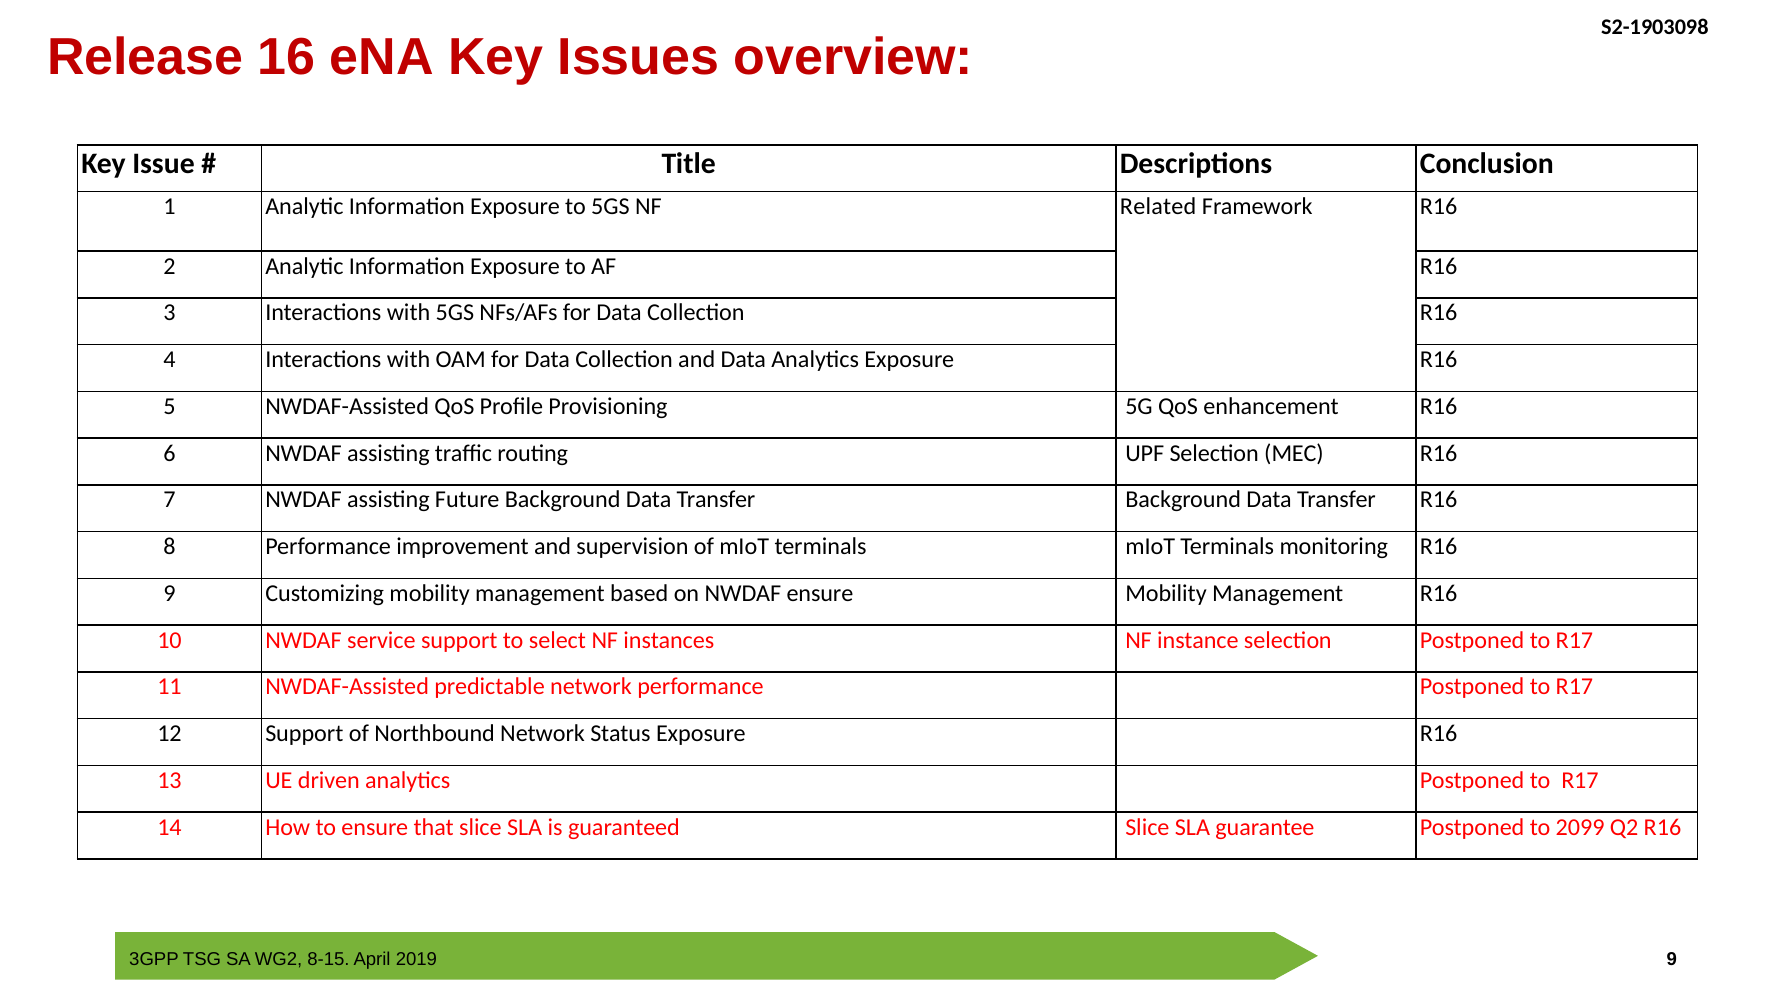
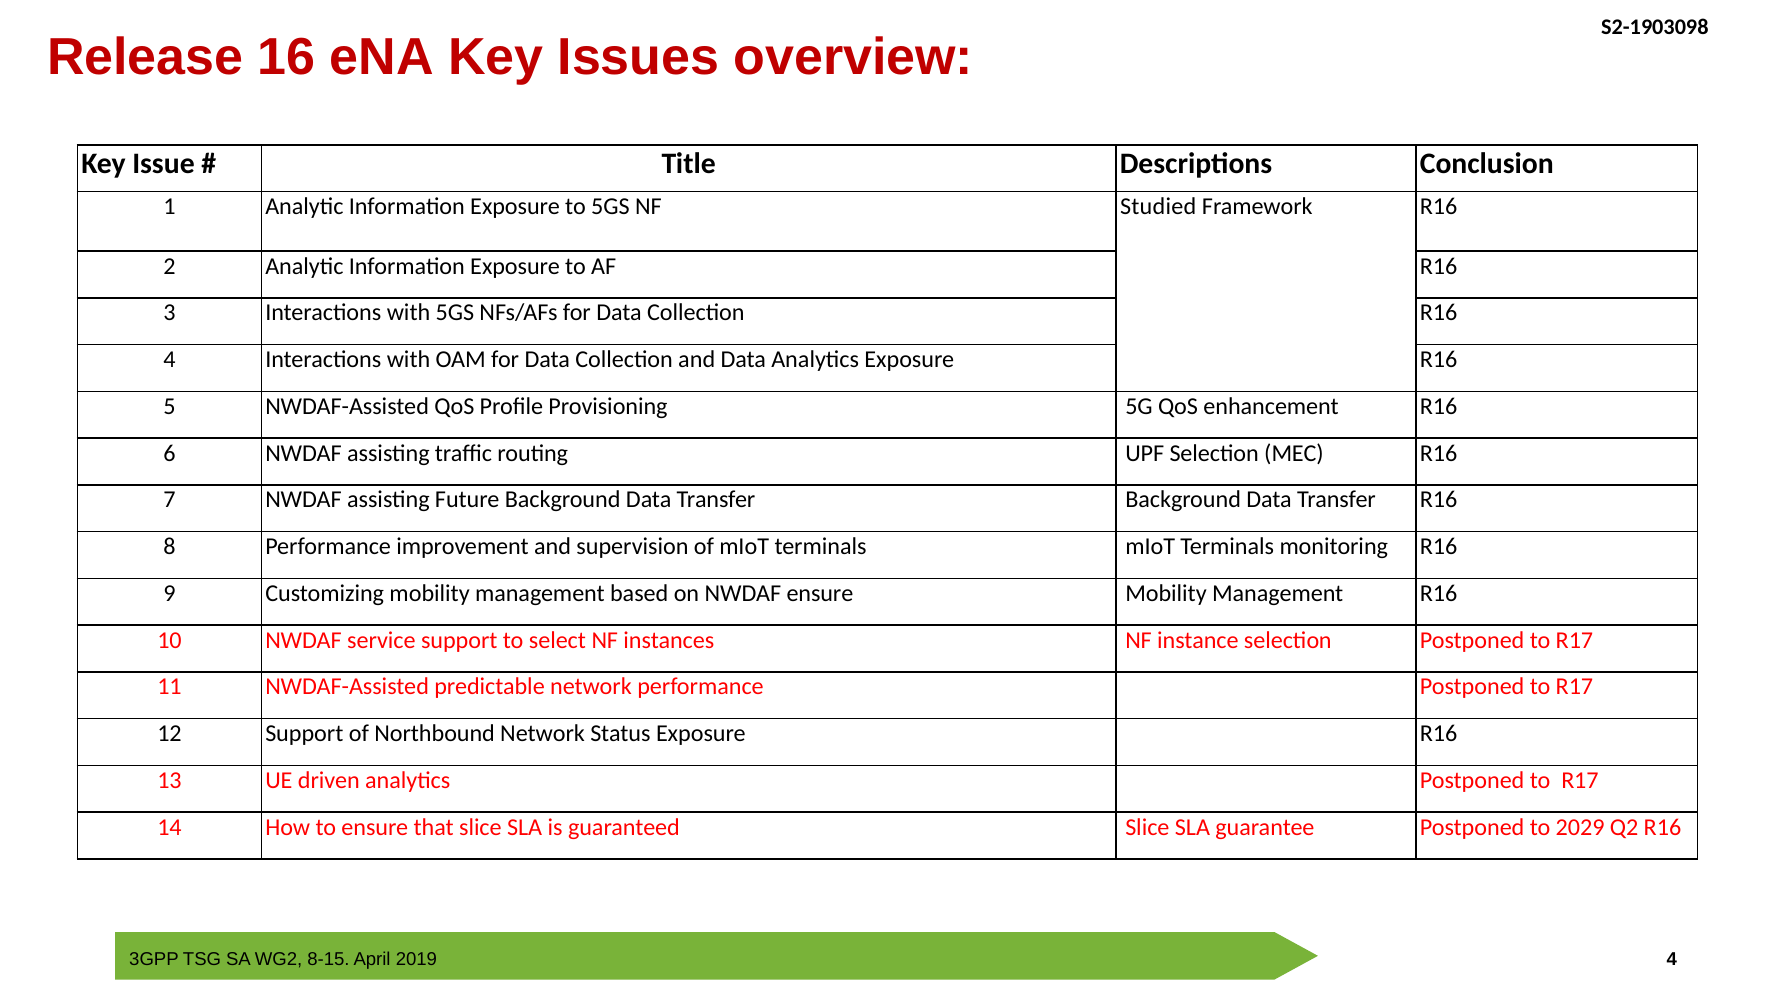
Related: Related -> Studied (1158, 207)
2099: 2099 -> 2029 (1580, 827)
2019 9: 9 -> 4 (1672, 959)
